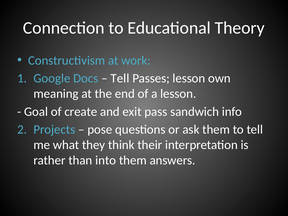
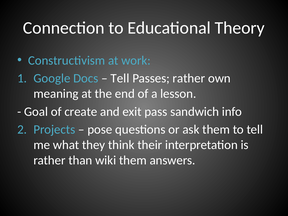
Passes lesson: lesson -> rather (189, 78)
into: into -> wiki (106, 160)
